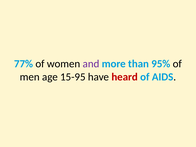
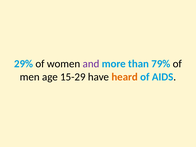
77%: 77% -> 29% (24, 64)
95%: 95% -> 79% (161, 64)
15-95: 15-95 -> 15-29 (73, 77)
heard colour: red -> orange (125, 77)
